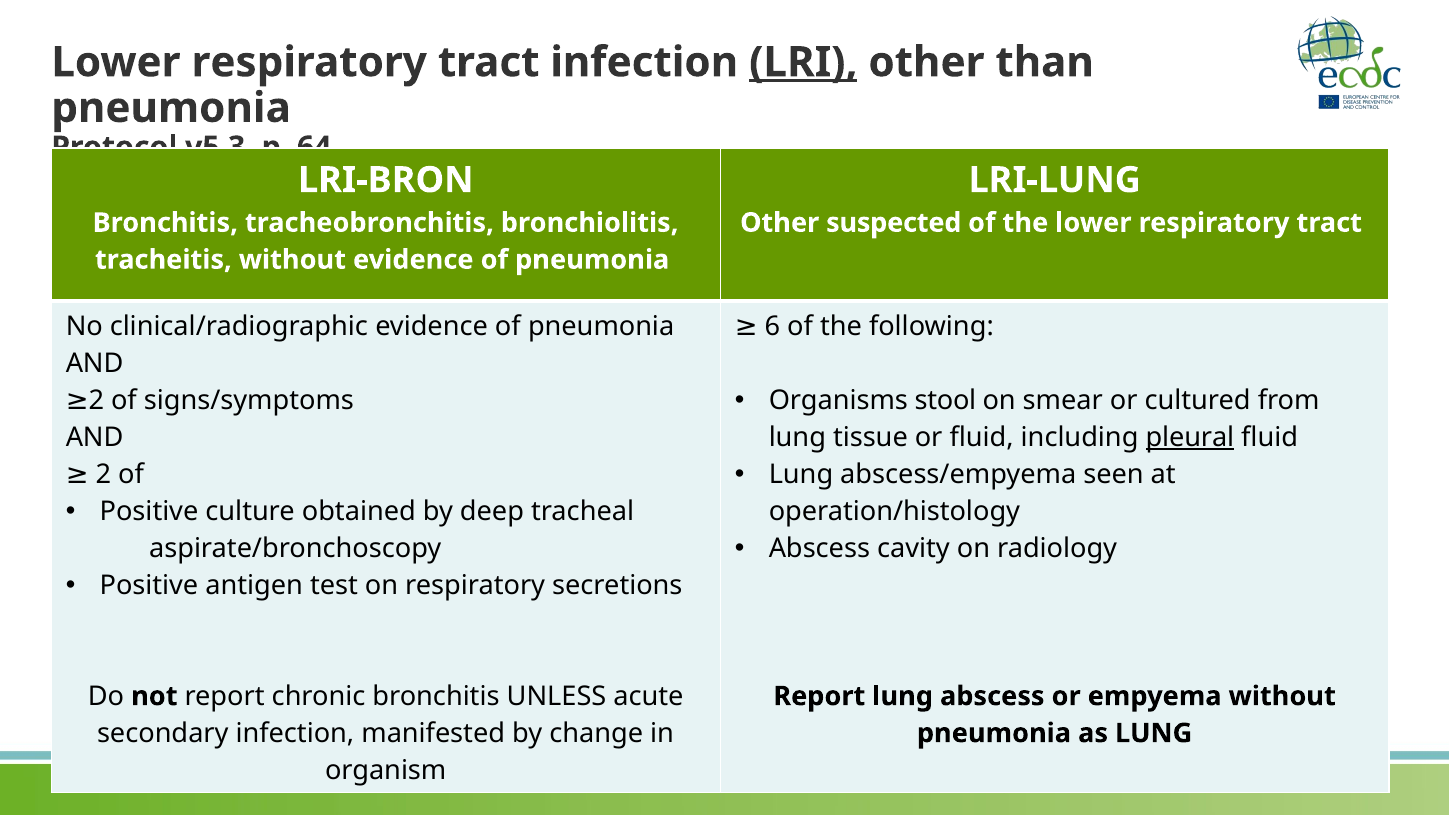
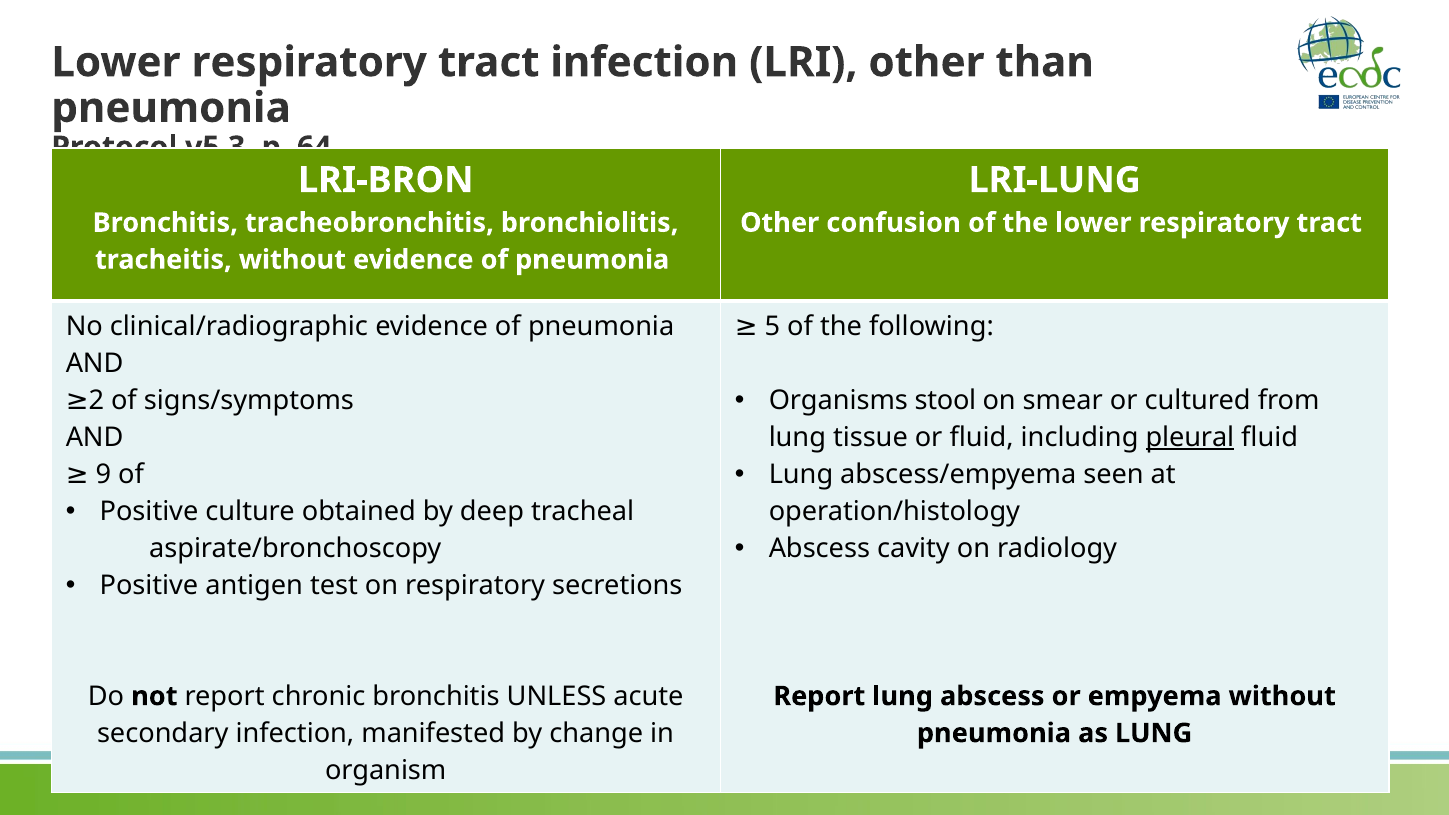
LRI underline: present -> none (803, 62)
suspected: suspected -> confusion (894, 223)
6: 6 -> 5 (772, 327)
2: 2 -> 9 (103, 475)
